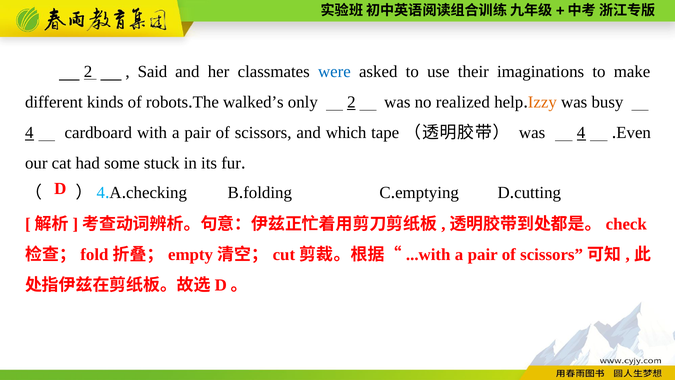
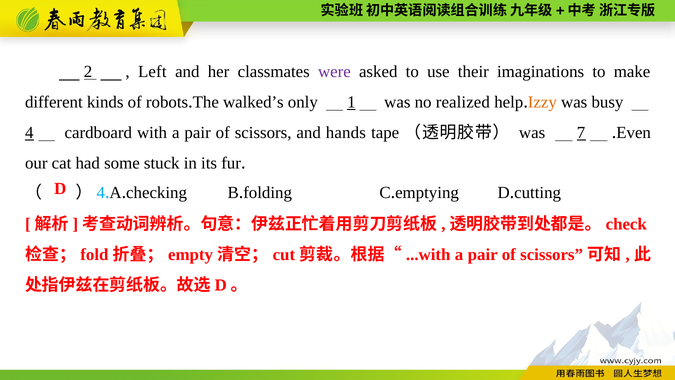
Said: Said -> Left (152, 72)
were colour: blue -> purple (334, 72)
only 2: 2 -> 1 (351, 102)
which: which -> hands (346, 132)
was 4: 4 -> 7 (581, 132)
